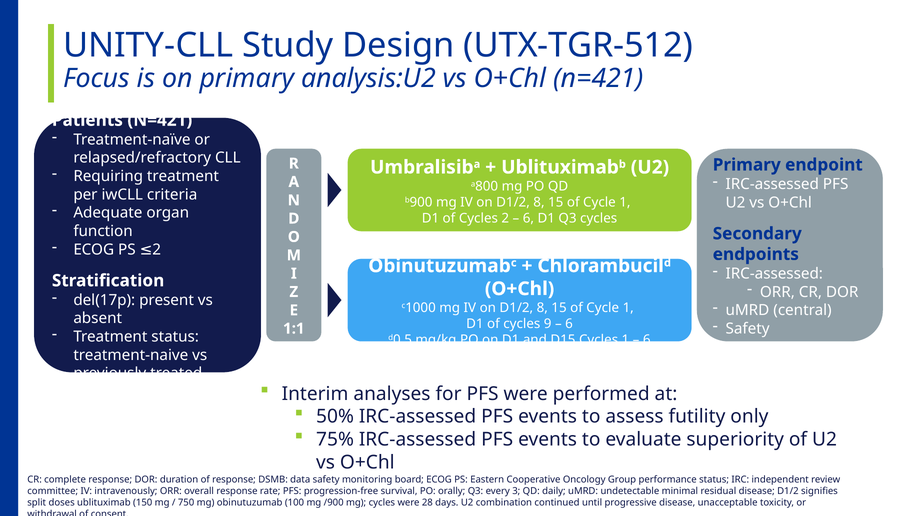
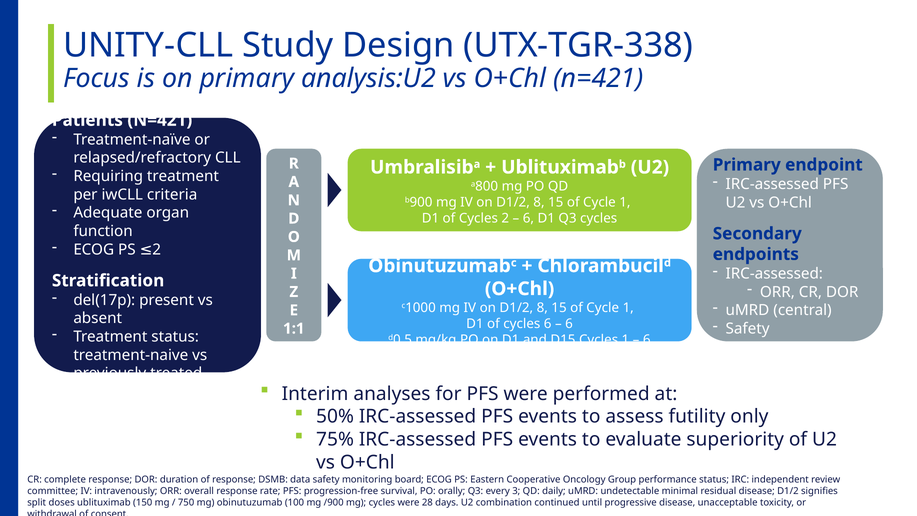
UTX-TGR-512: UTX-TGR-512 -> UTX-TGR-338 (578, 46)
cycles 9: 9 -> 6 (548, 324)
